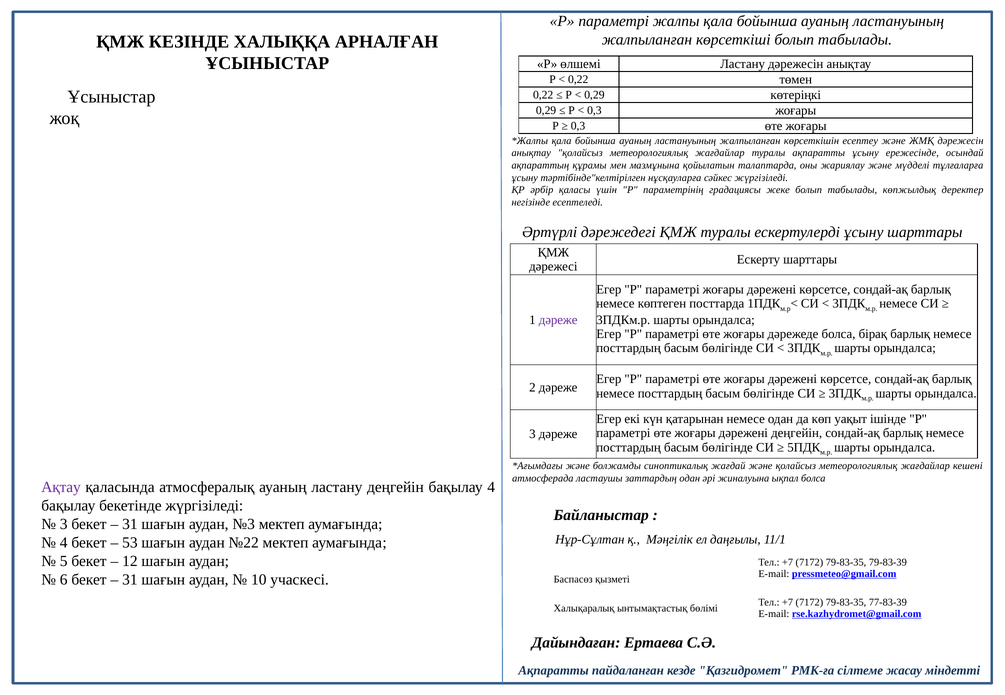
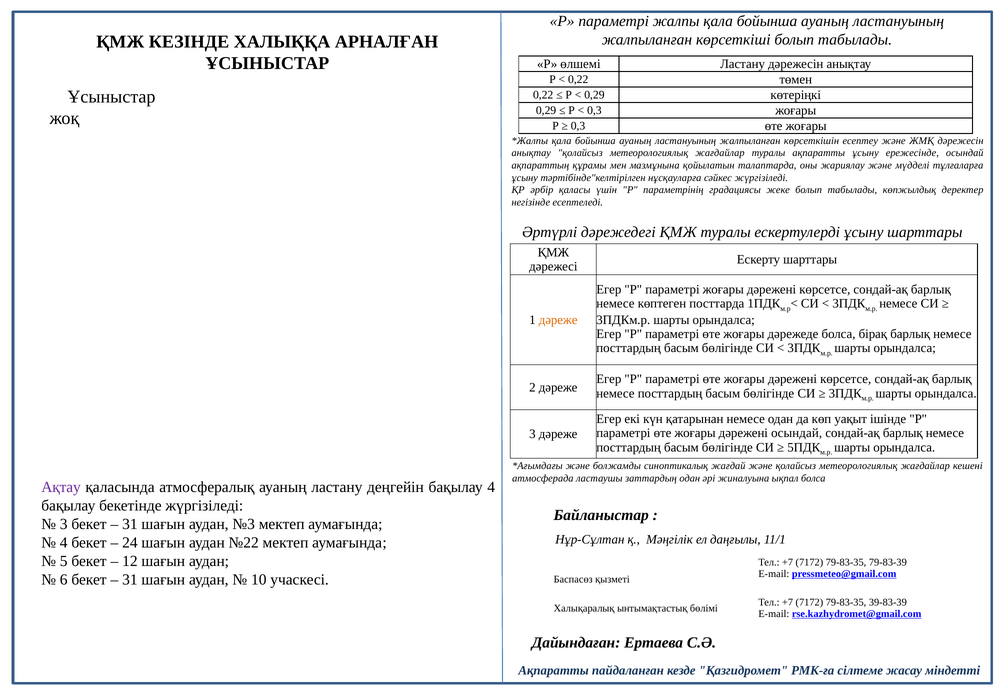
дәреже colour: purple -> orange (558, 320)
дәрежені деңгейін: деңгейін -> осындай (797, 434)
53: 53 -> 24 (130, 543)
77-83-39: 77-83-39 -> 39-83-39 (888, 603)
